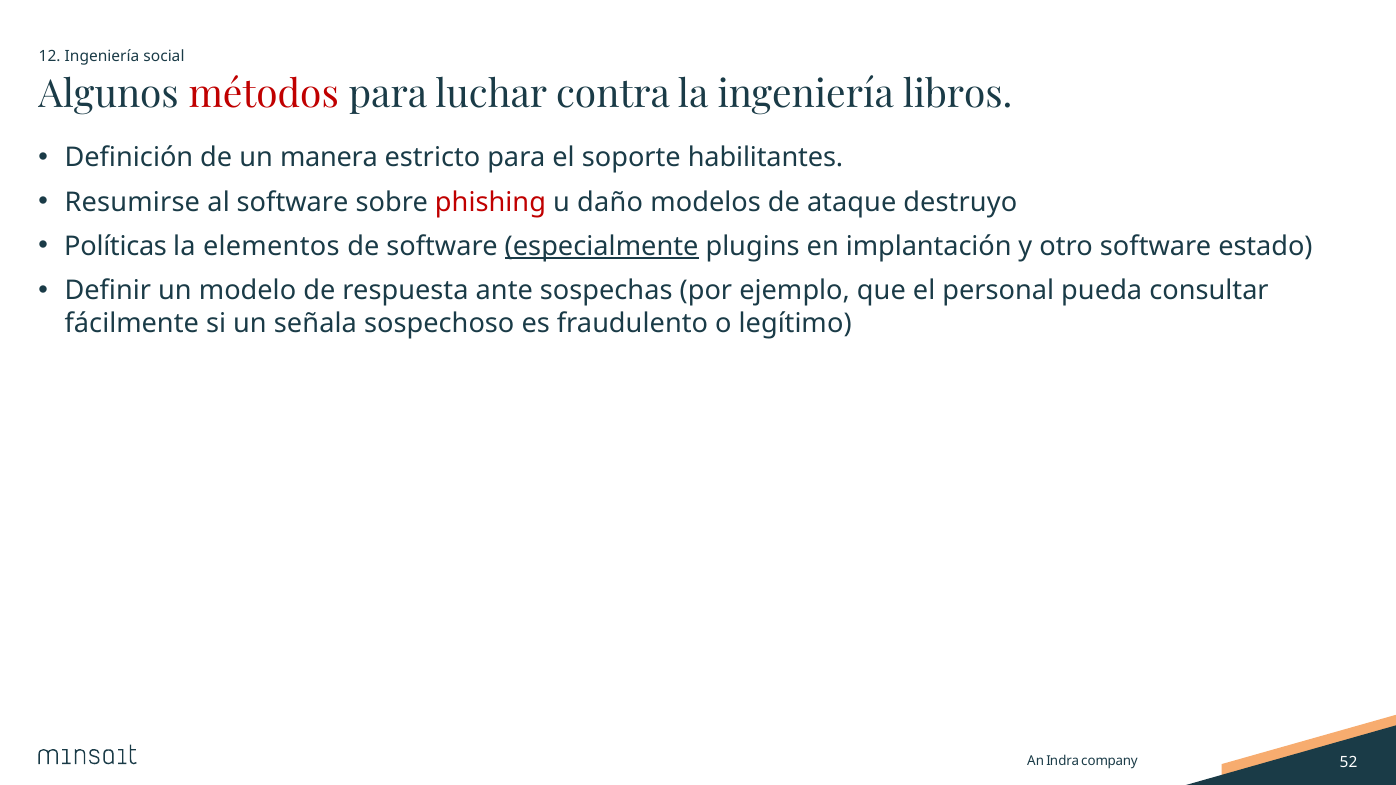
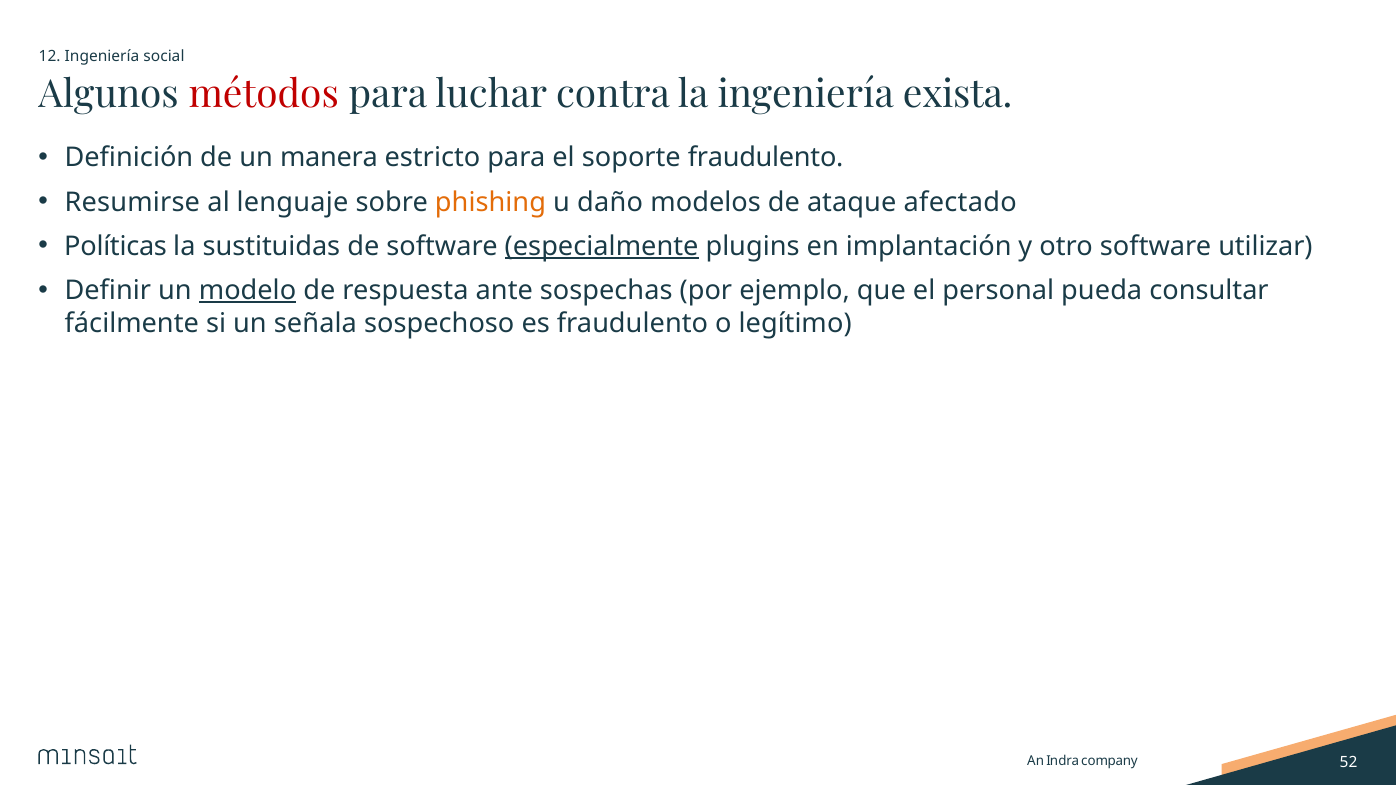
libros: libros -> exista (958, 95)
soporte habilitantes: habilitantes -> fraudulento (766, 158)
al software: software -> lenguaje (293, 202)
phishing colour: red -> orange (490, 202)
destruyo: destruyo -> afectado (960, 202)
elementos: elementos -> sustituidas (271, 246)
estado: estado -> utilizar (1265, 246)
modelo underline: none -> present (248, 291)
